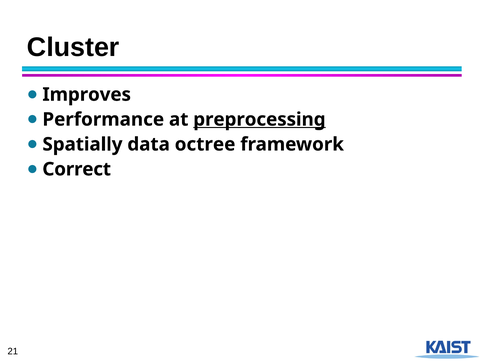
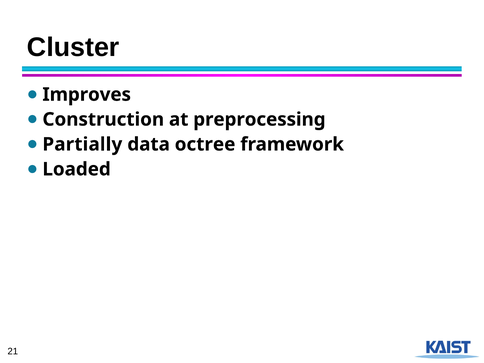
Performance: Performance -> Construction (103, 119)
preprocessing underline: present -> none (259, 119)
Spatially: Spatially -> Partially (82, 144)
Correct: Correct -> Loaded (77, 169)
